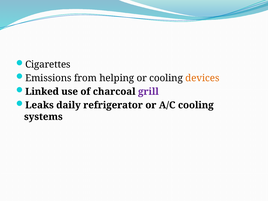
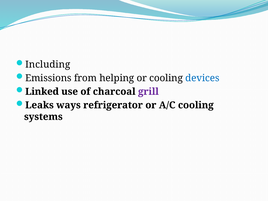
Cigarettes: Cigarettes -> Including (48, 65)
devices colour: orange -> blue (202, 78)
daily: daily -> ways (68, 105)
